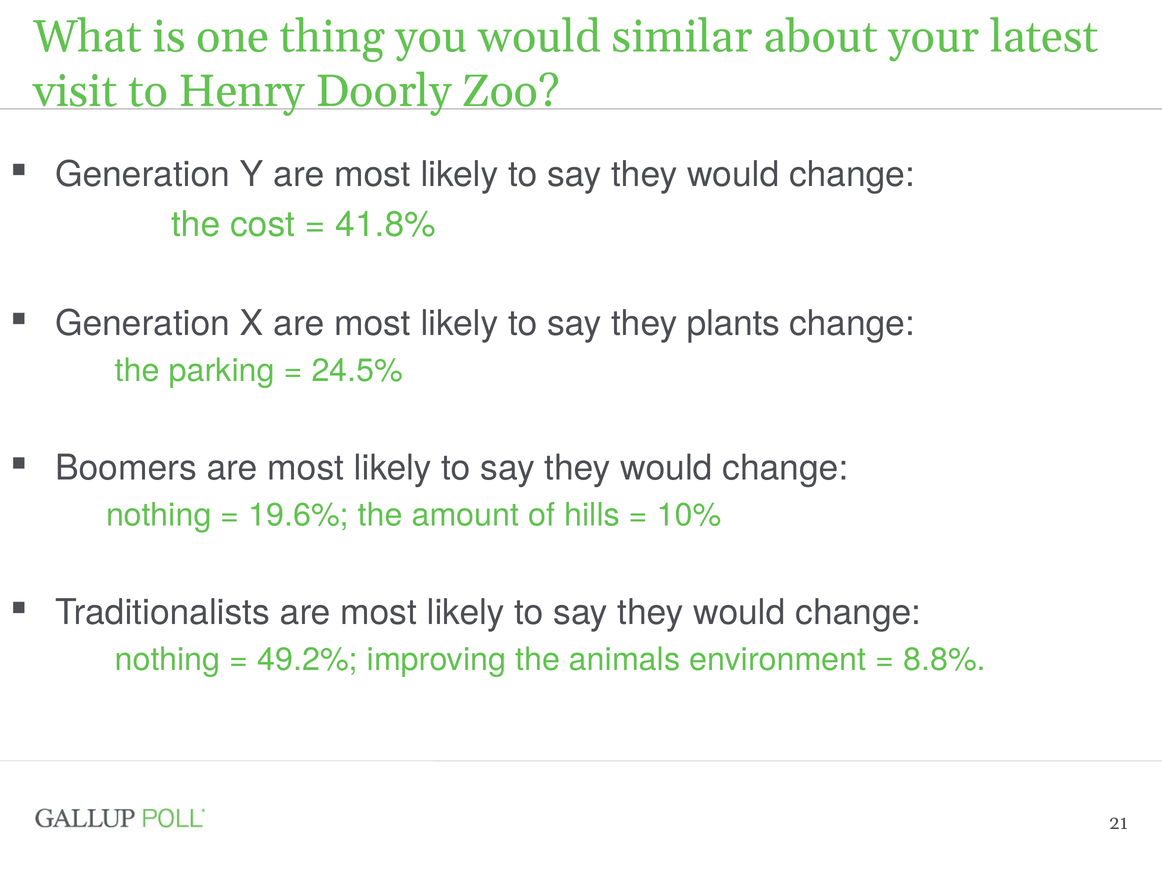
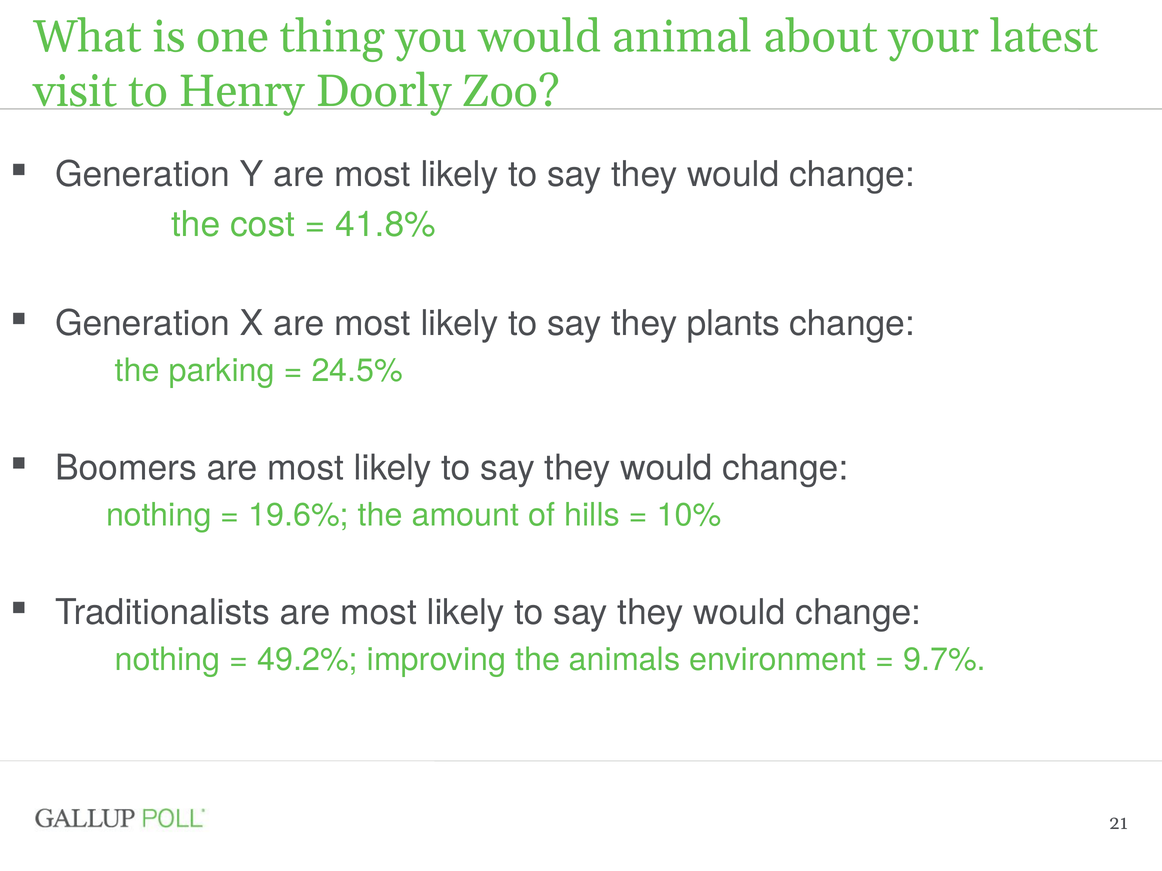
similar: similar -> animal (682, 37)
8.8%: 8.8% -> 9.7% (945, 660)
